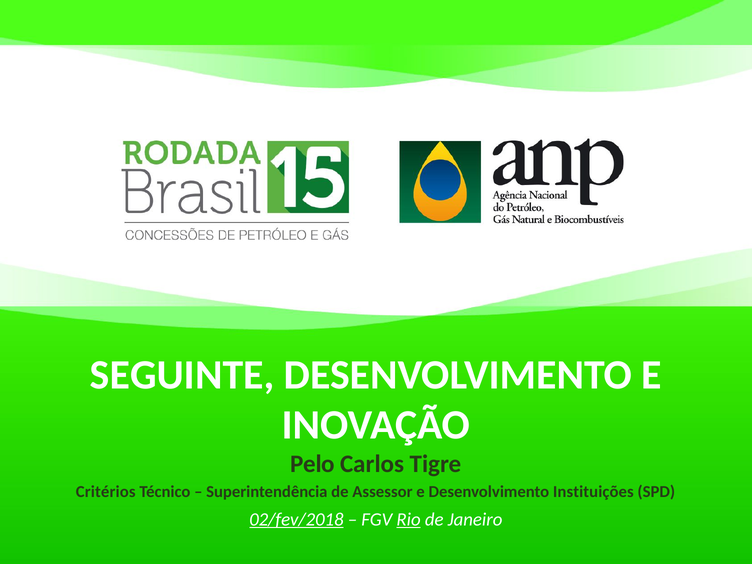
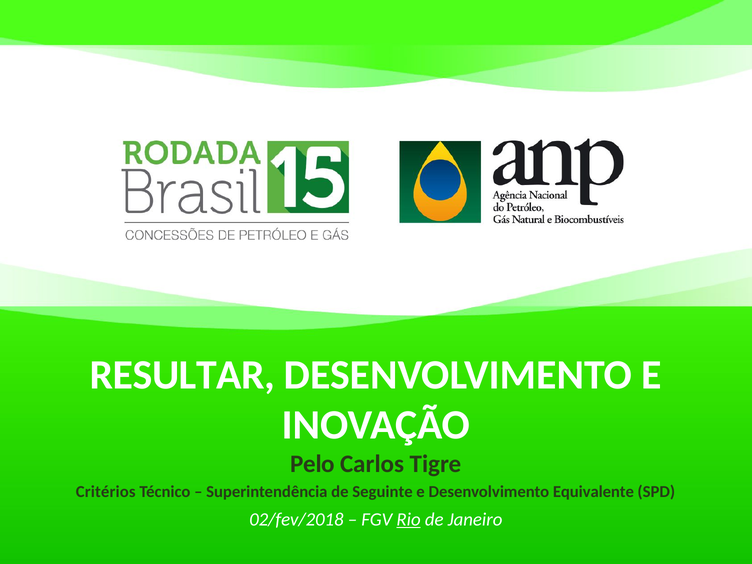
SEGUINTE: SEGUINTE -> RESULTAR (182, 375)
Assessor: Assessor -> Seguinte (383, 492)
Instituições: Instituições -> Equivalente (593, 492)
02/fev/2018 underline: present -> none (296, 519)
